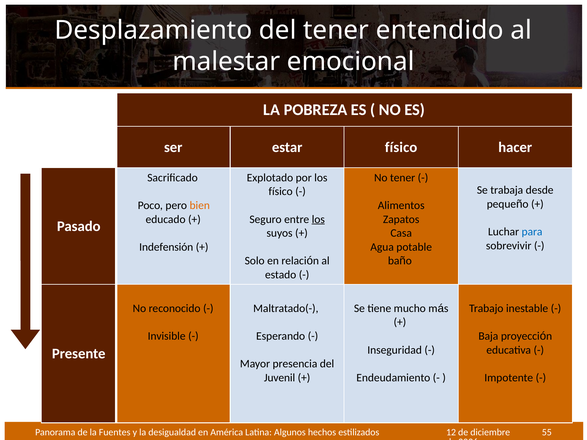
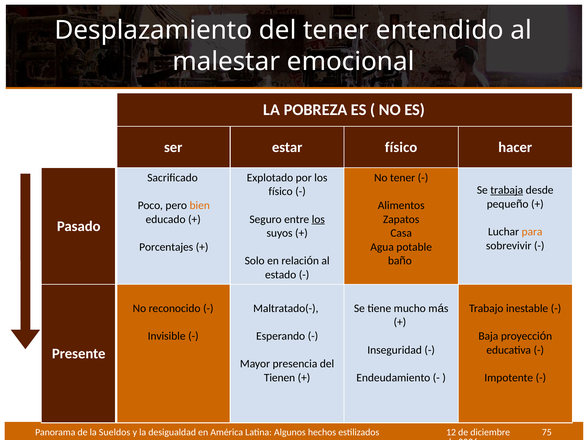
trabaja underline: none -> present (507, 190)
para colour: blue -> orange (532, 232)
Indefensión: Indefensión -> Porcentajes (166, 247)
Juvenil: Juvenil -> Tienen (280, 378)
Fuentes: Fuentes -> Sueldos (115, 433)
55: 55 -> 75 (547, 433)
